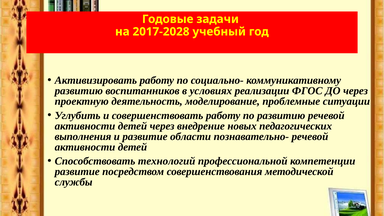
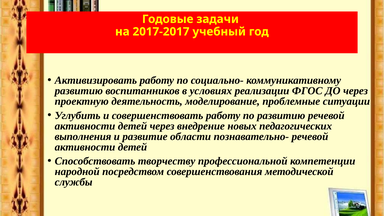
2017-2028: 2017-2028 -> 2017-2017 (161, 32)
технологий: технологий -> творчеству (167, 161)
развитие: развитие -> народной (77, 172)
